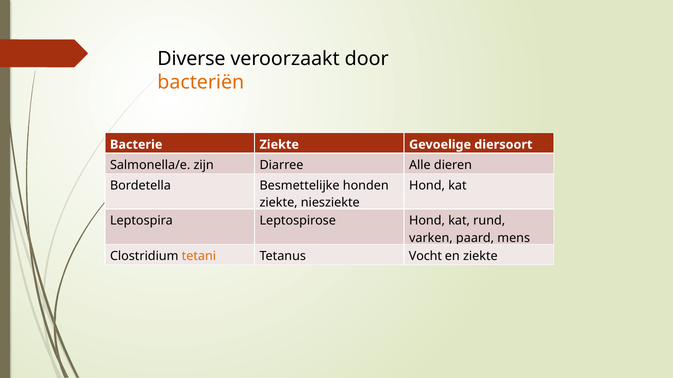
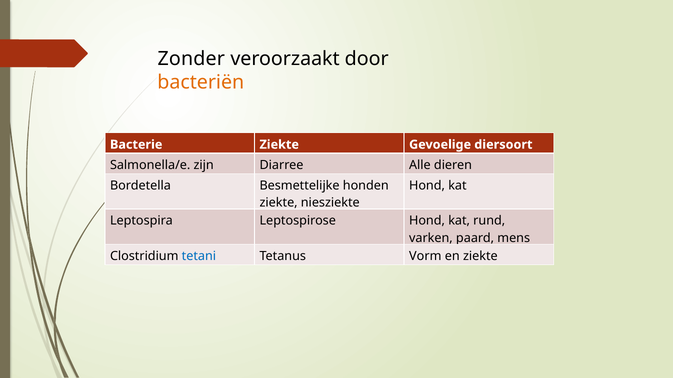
Diverse: Diverse -> Zonder (191, 59)
tetani colour: orange -> blue (199, 256)
Vocht: Vocht -> Vorm (425, 256)
